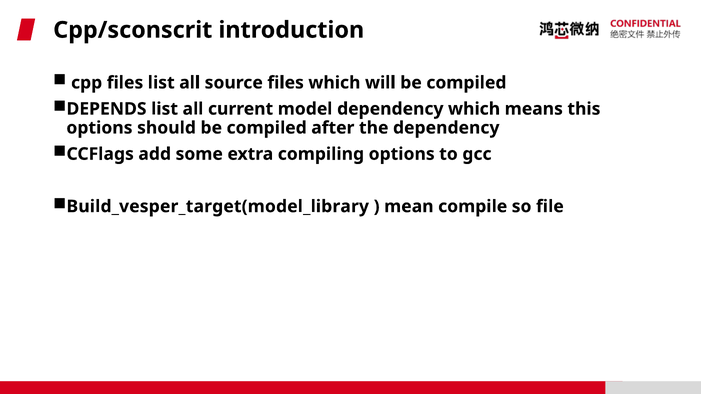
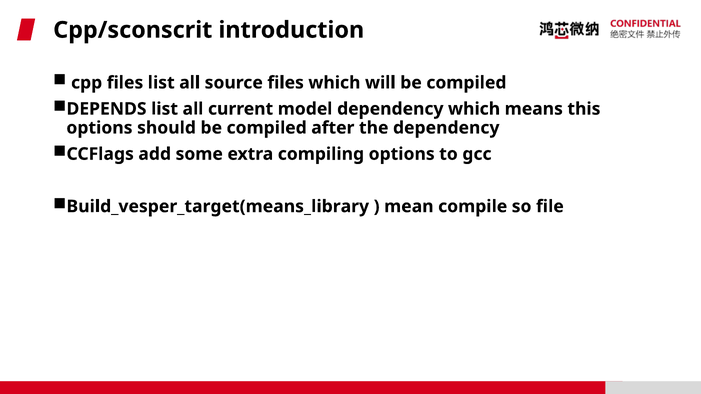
Build_vesper_target(model_library: Build_vesper_target(model_library -> Build_vesper_target(means_library (218, 207)
